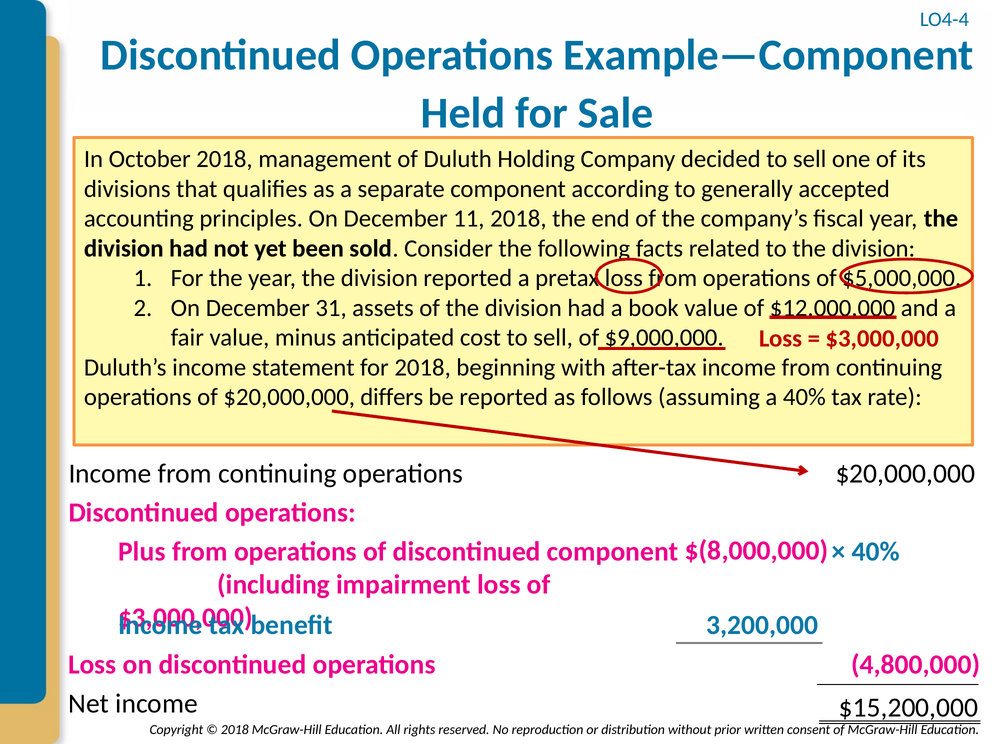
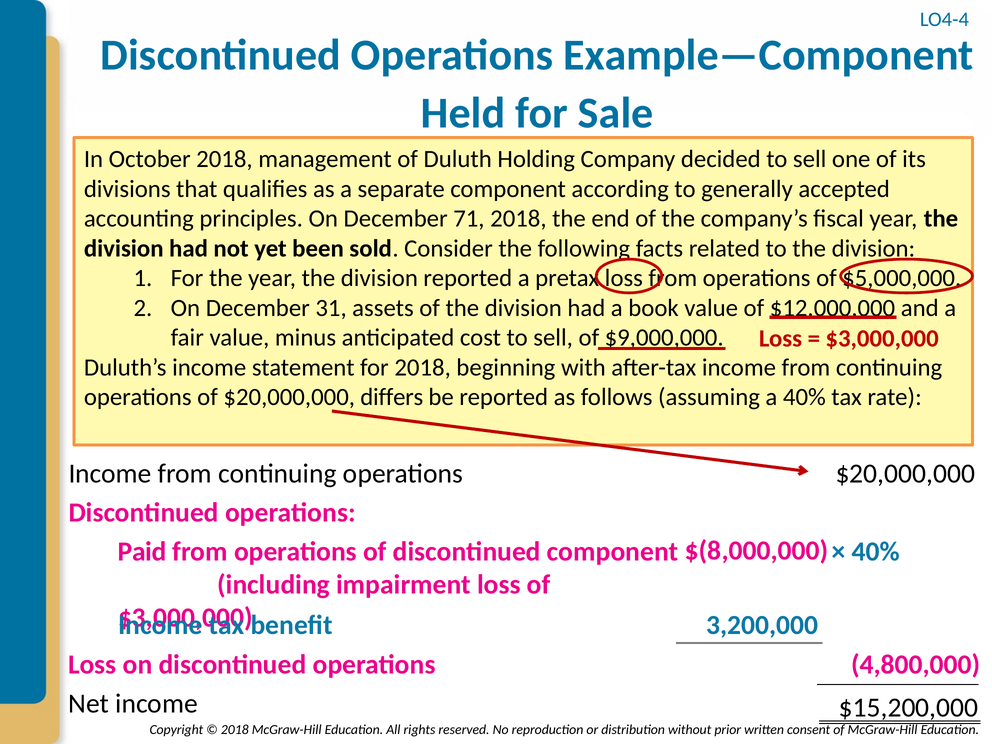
11: 11 -> 71 (469, 219)
Plus: Plus -> Paid (142, 552)
